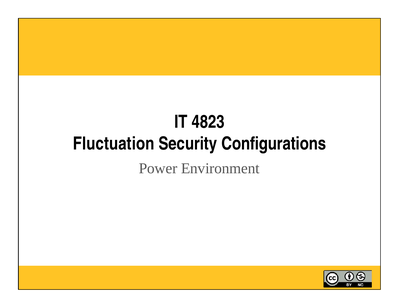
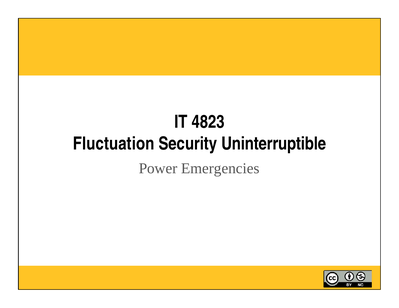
Configurations: Configurations -> Uninterruptible (274, 144)
Environment: Environment -> Emergencies (220, 169)
